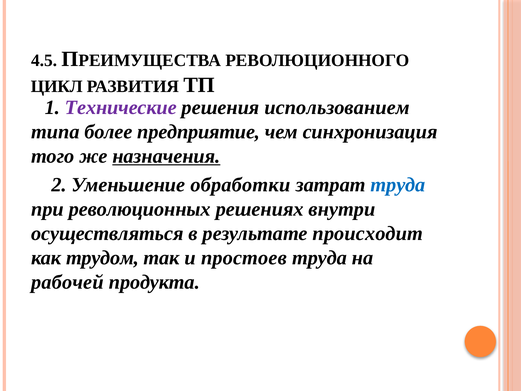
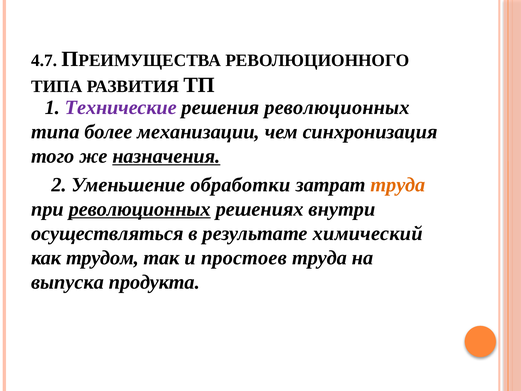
4.5: 4.5 -> 4.7 (44, 60)
ЦИКЛ: ЦИКЛ -> ТИПА (57, 86)
решения использованием: использованием -> революционных (337, 107)
предприятие: предприятие -> механизации (199, 132)
труда colour: blue -> orange (398, 185)
революционных underline: none -> present (140, 209)
происходит: происходит -> химический (368, 233)
рабочей: рабочей -> выпуска (68, 282)
